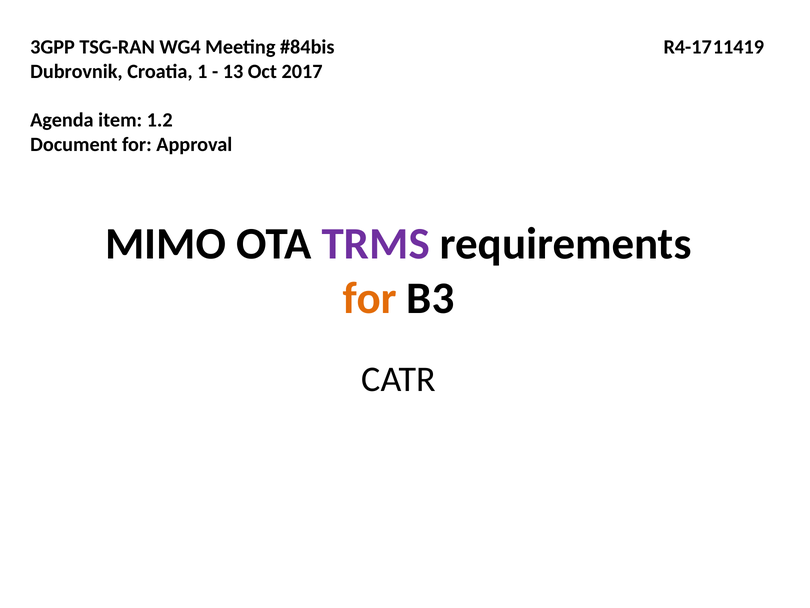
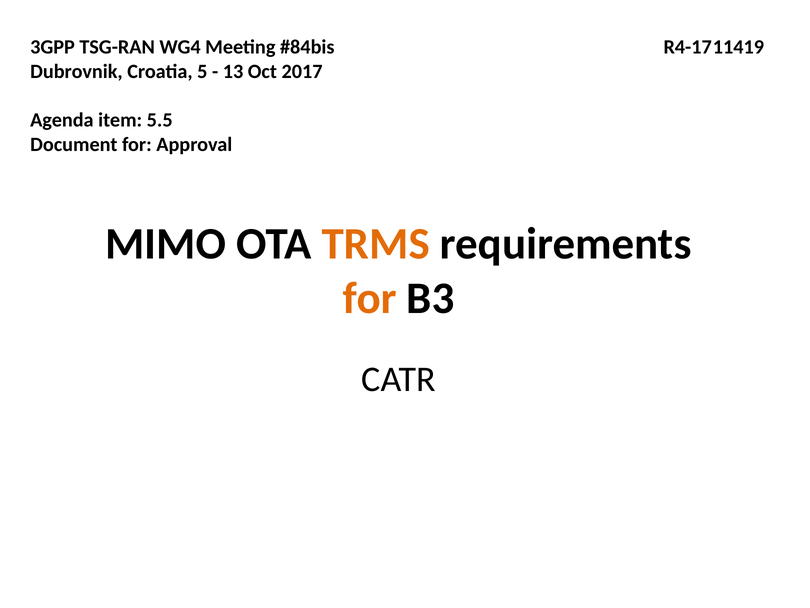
1: 1 -> 5 (202, 71)
1.2: 1.2 -> 5.5 (160, 120)
TRMS colour: purple -> orange (376, 244)
